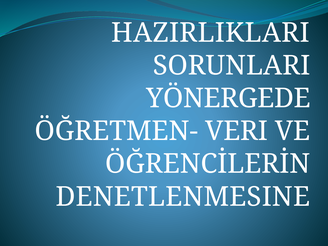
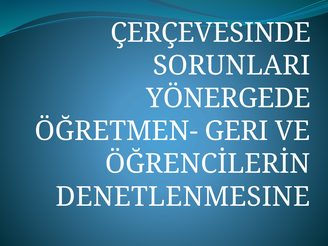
HAZIRLIKLARI: HAZIRLIKLARI -> ÇERÇEVESINDE (211, 33)
VERI: VERI -> GERI (237, 131)
